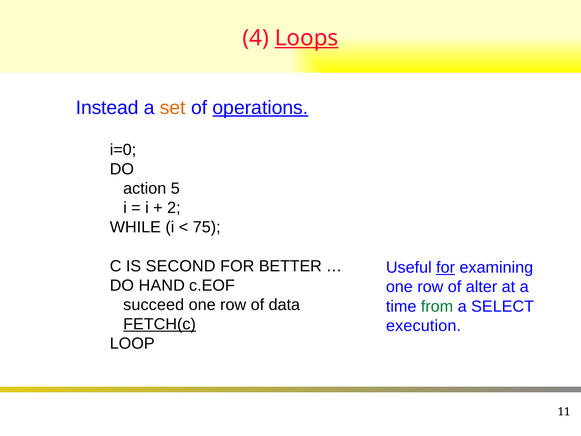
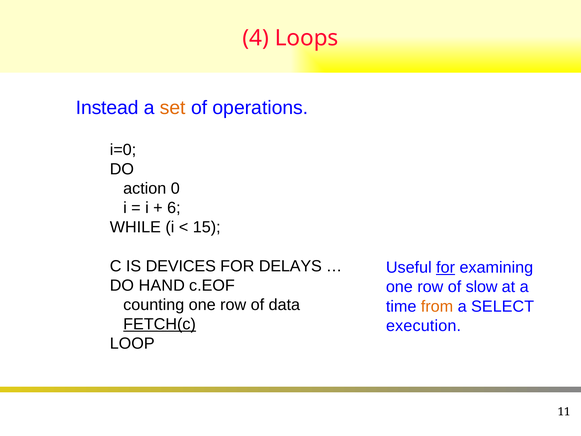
Loops underline: present -> none (307, 38)
operations underline: present -> none (260, 108)
5: 5 -> 0 (175, 188)
2: 2 -> 6 (174, 208)
75: 75 -> 15 (207, 227)
SECOND: SECOND -> DEVICES (181, 266)
BETTER: BETTER -> DELAYS (290, 266)
alter: alter -> slow (482, 287)
succeed: succeed -> counting (154, 305)
from colour: green -> orange (437, 306)
